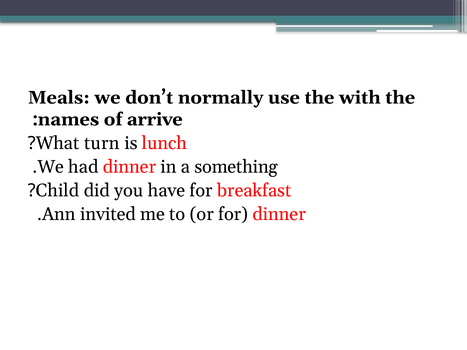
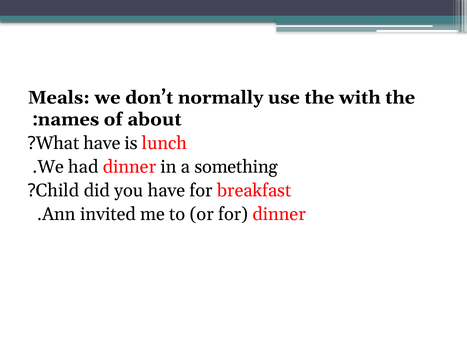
arrive: arrive -> about (155, 119)
What turn: turn -> have (102, 143)
